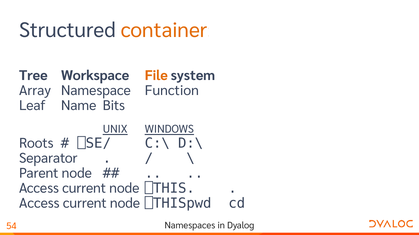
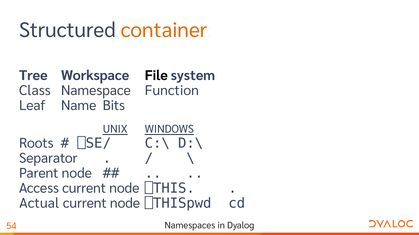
File colour: orange -> black (156, 76)
Array: Array -> Class (35, 91)
Access: Access -> Actual (39, 204)
